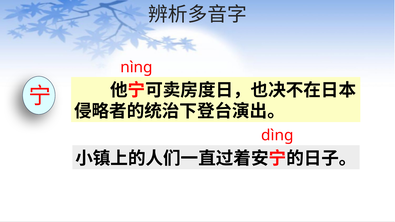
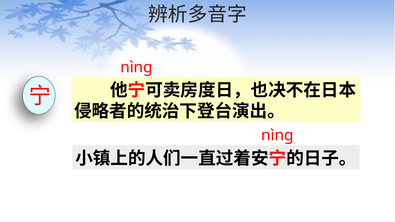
dìng: dìng -> nìng (277, 136)
